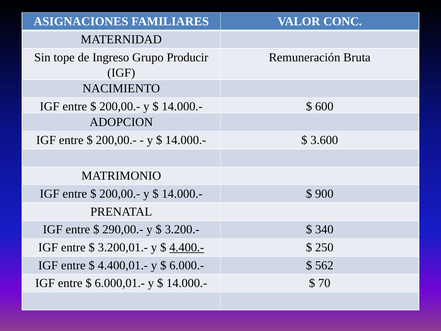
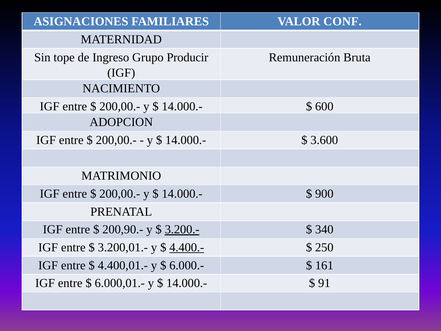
CONC: CONC -> CONF (343, 21)
290,00.-: 290,00.- -> 200,90.- (123, 229)
3.200.- underline: none -> present (182, 229)
562: 562 -> 161 (324, 265)
70: 70 -> 91 (324, 283)
